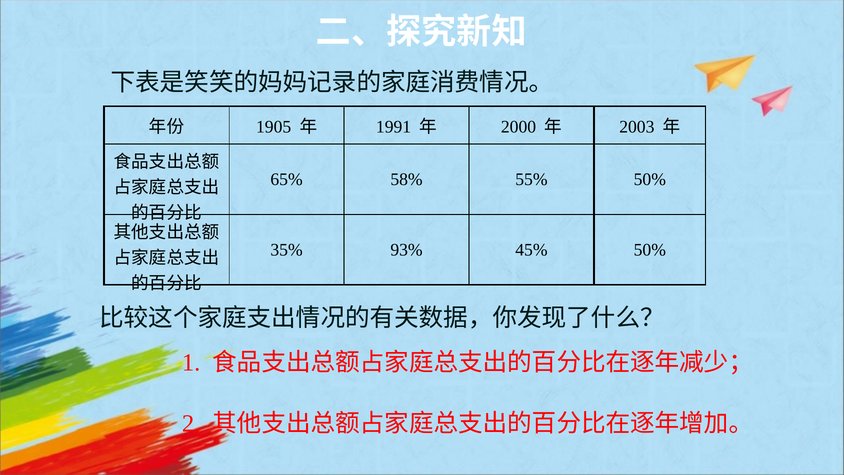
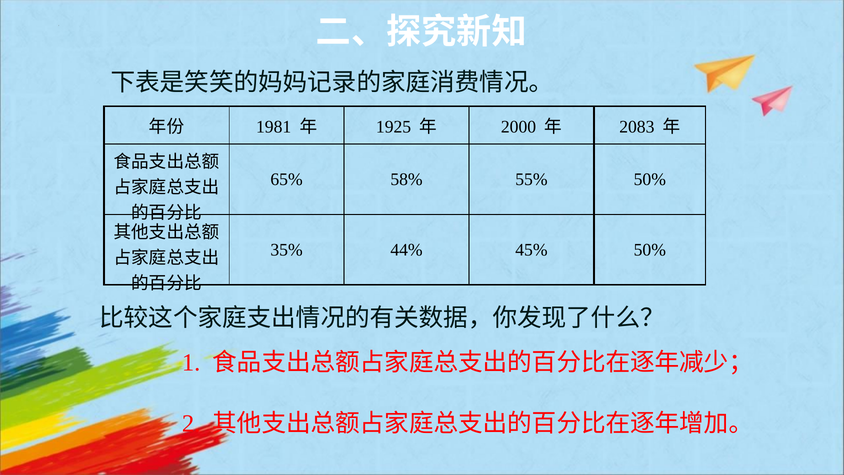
1905: 1905 -> 1981 (274, 127)
1991: 1991 -> 1925 (394, 127)
2003: 2003 -> 2083 (637, 127)
93%: 93% -> 44% (407, 250)
